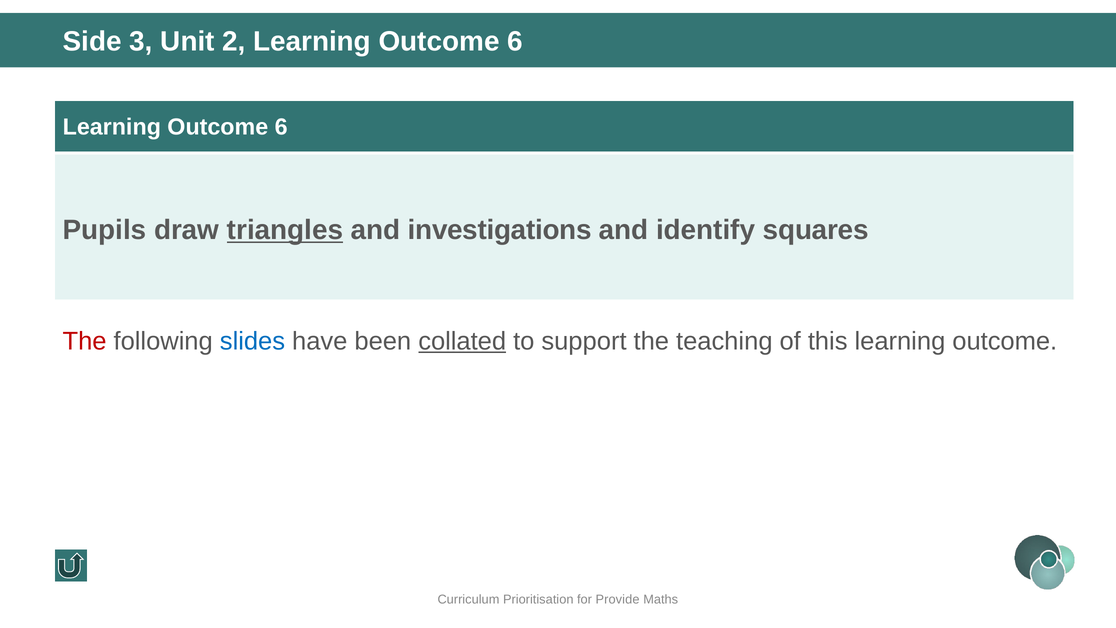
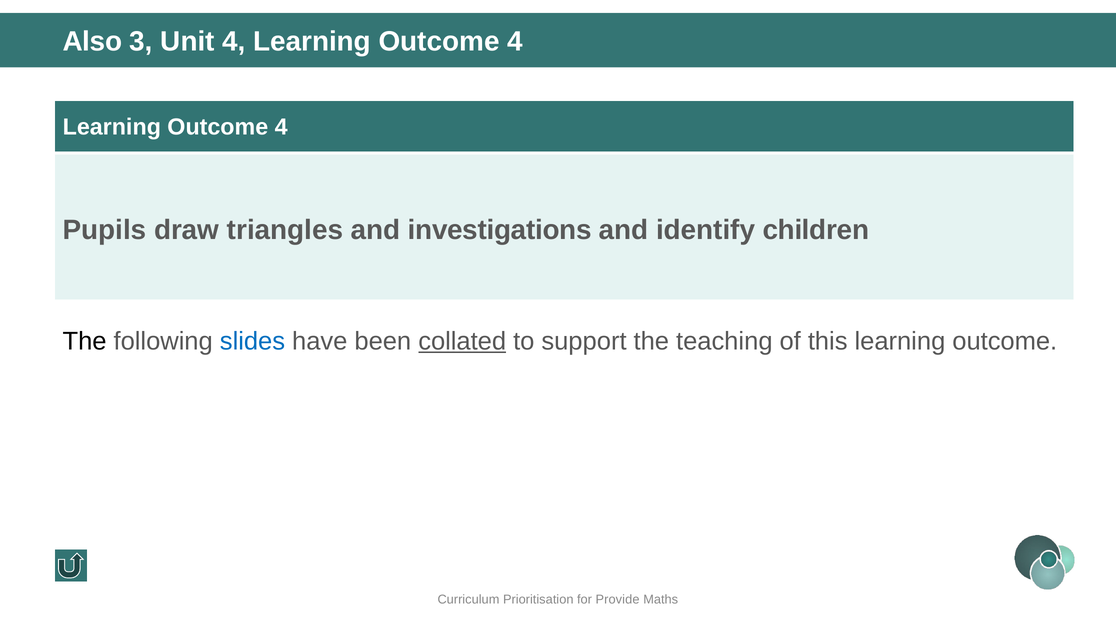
Side: Side -> Also (92, 42)
Unit 2: 2 -> 4 (234, 42)
6: 6 -> 4 (515, 42)
6: 6 -> 4 (281, 127)
triangles underline: present -> none (285, 230)
squares: squares -> children (816, 230)
The colour: red -> black (85, 341)
